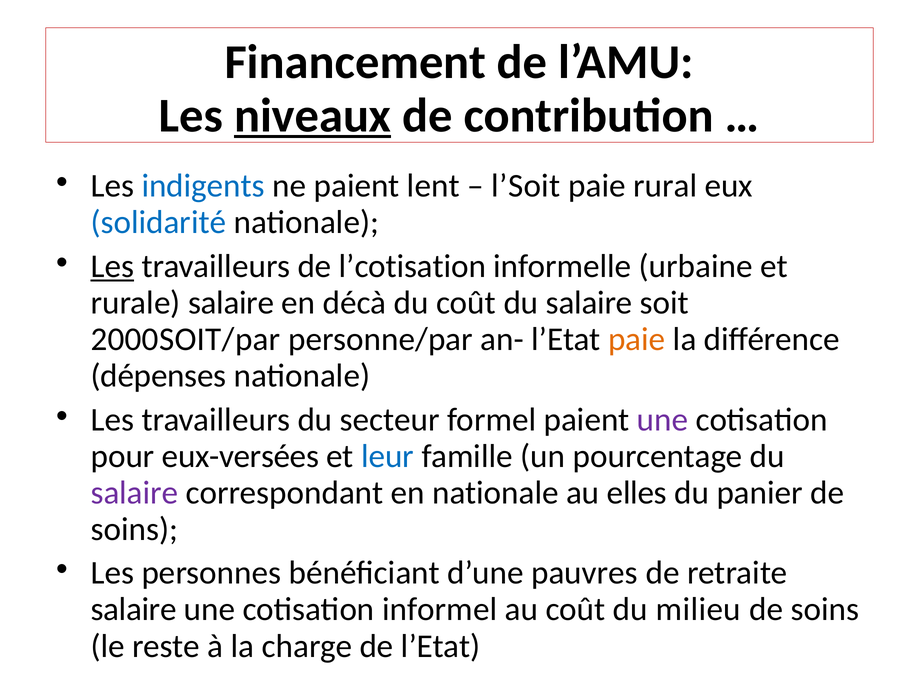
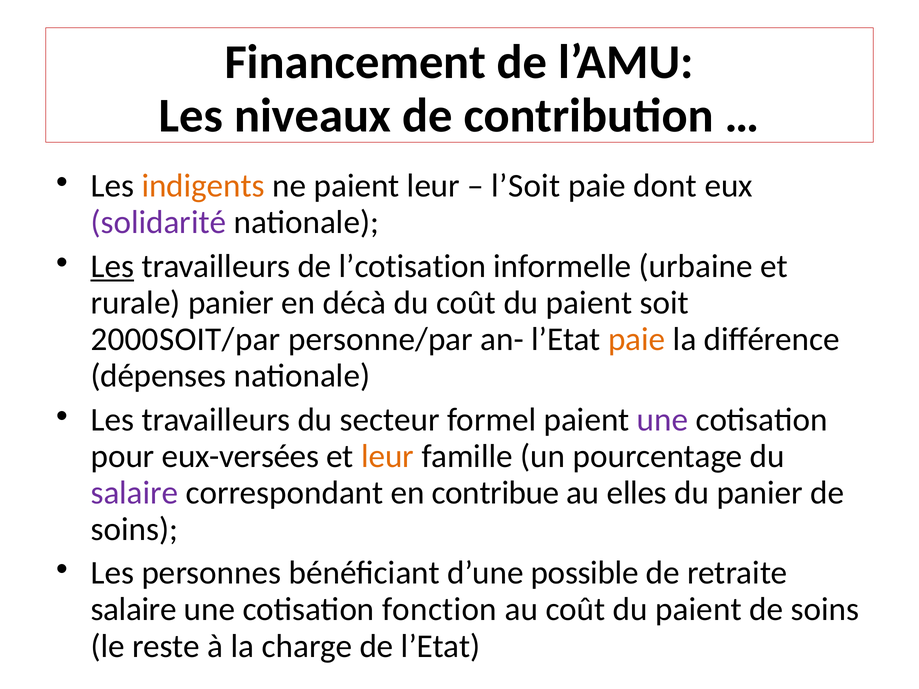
niveaux underline: present -> none (313, 116)
indigents colour: blue -> orange (203, 186)
paient lent: lent -> leur (433, 186)
rural: rural -> dont (665, 186)
solidarité colour: blue -> purple (158, 222)
rurale salaire: salaire -> panier (231, 303)
du coût du salaire: salaire -> paient (589, 303)
leur colour: blue -> orange (388, 456)
en nationale: nationale -> contribue (496, 493)
pauvres: pauvres -> possible (585, 573)
informel: informel -> fonction (439, 610)
au coût du milieu: milieu -> paient (698, 610)
